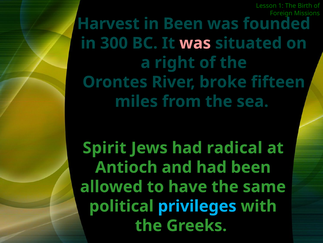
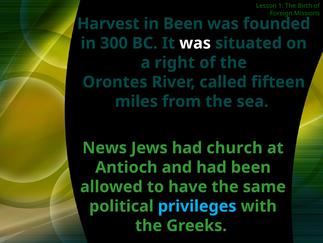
was colour: pink -> white (195, 43)
broke: broke -> called (223, 82)
Spirit: Spirit -> News (105, 147)
radical: radical -> church (235, 147)
